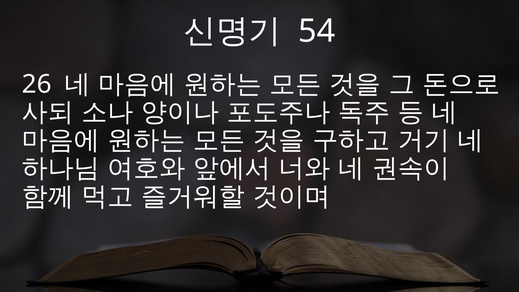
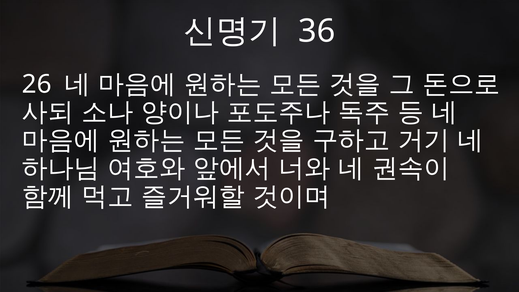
54: 54 -> 36 (317, 31)
